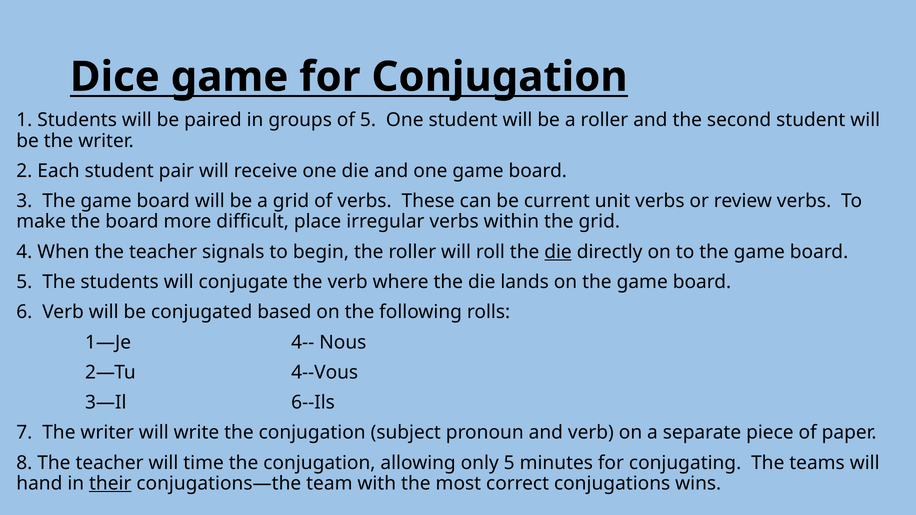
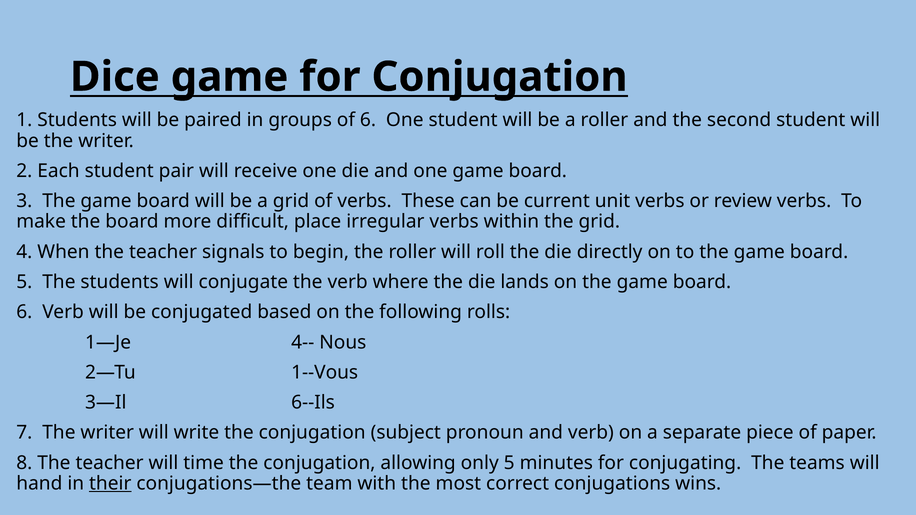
of 5: 5 -> 6 (368, 120)
die underline: present -> none (558, 252)
4--Vous: 4--Vous -> 1--Vous (325, 373)
